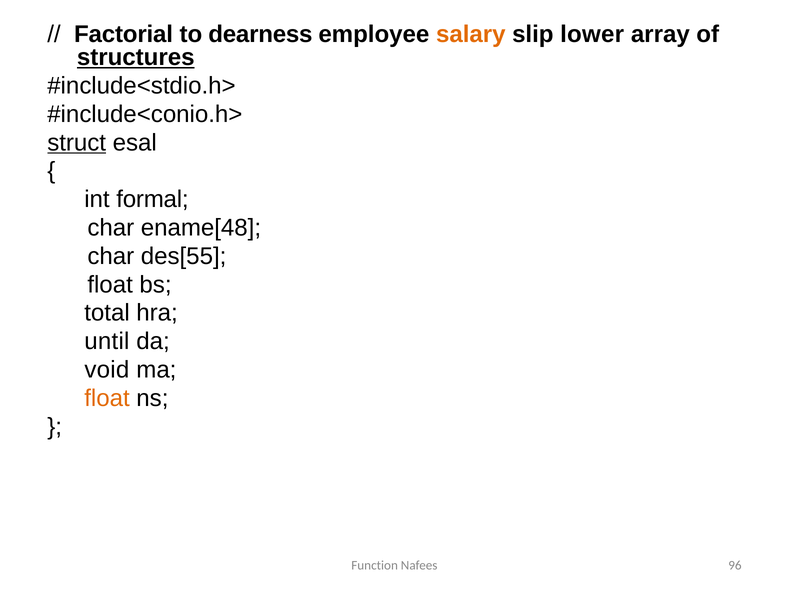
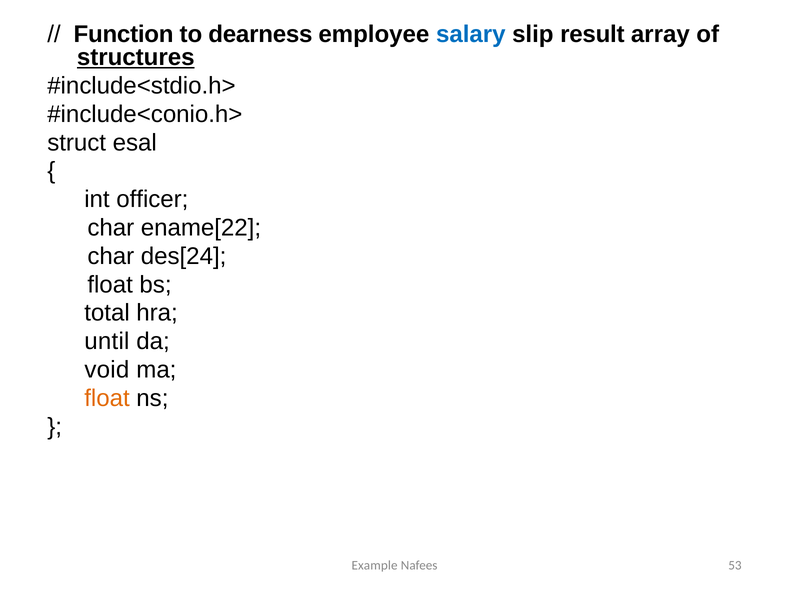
Factorial: Factorial -> Function (124, 34)
salary colour: orange -> blue (471, 34)
lower: lower -> result (592, 34)
struct underline: present -> none (77, 143)
formal: formal -> officer (152, 199)
ename[48: ename[48 -> ename[22 (201, 228)
des[55: des[55 -> des[24 (184, 256)
Function: Function -> Example (375, 565)
96: 96 -> 53 (735, 565)
